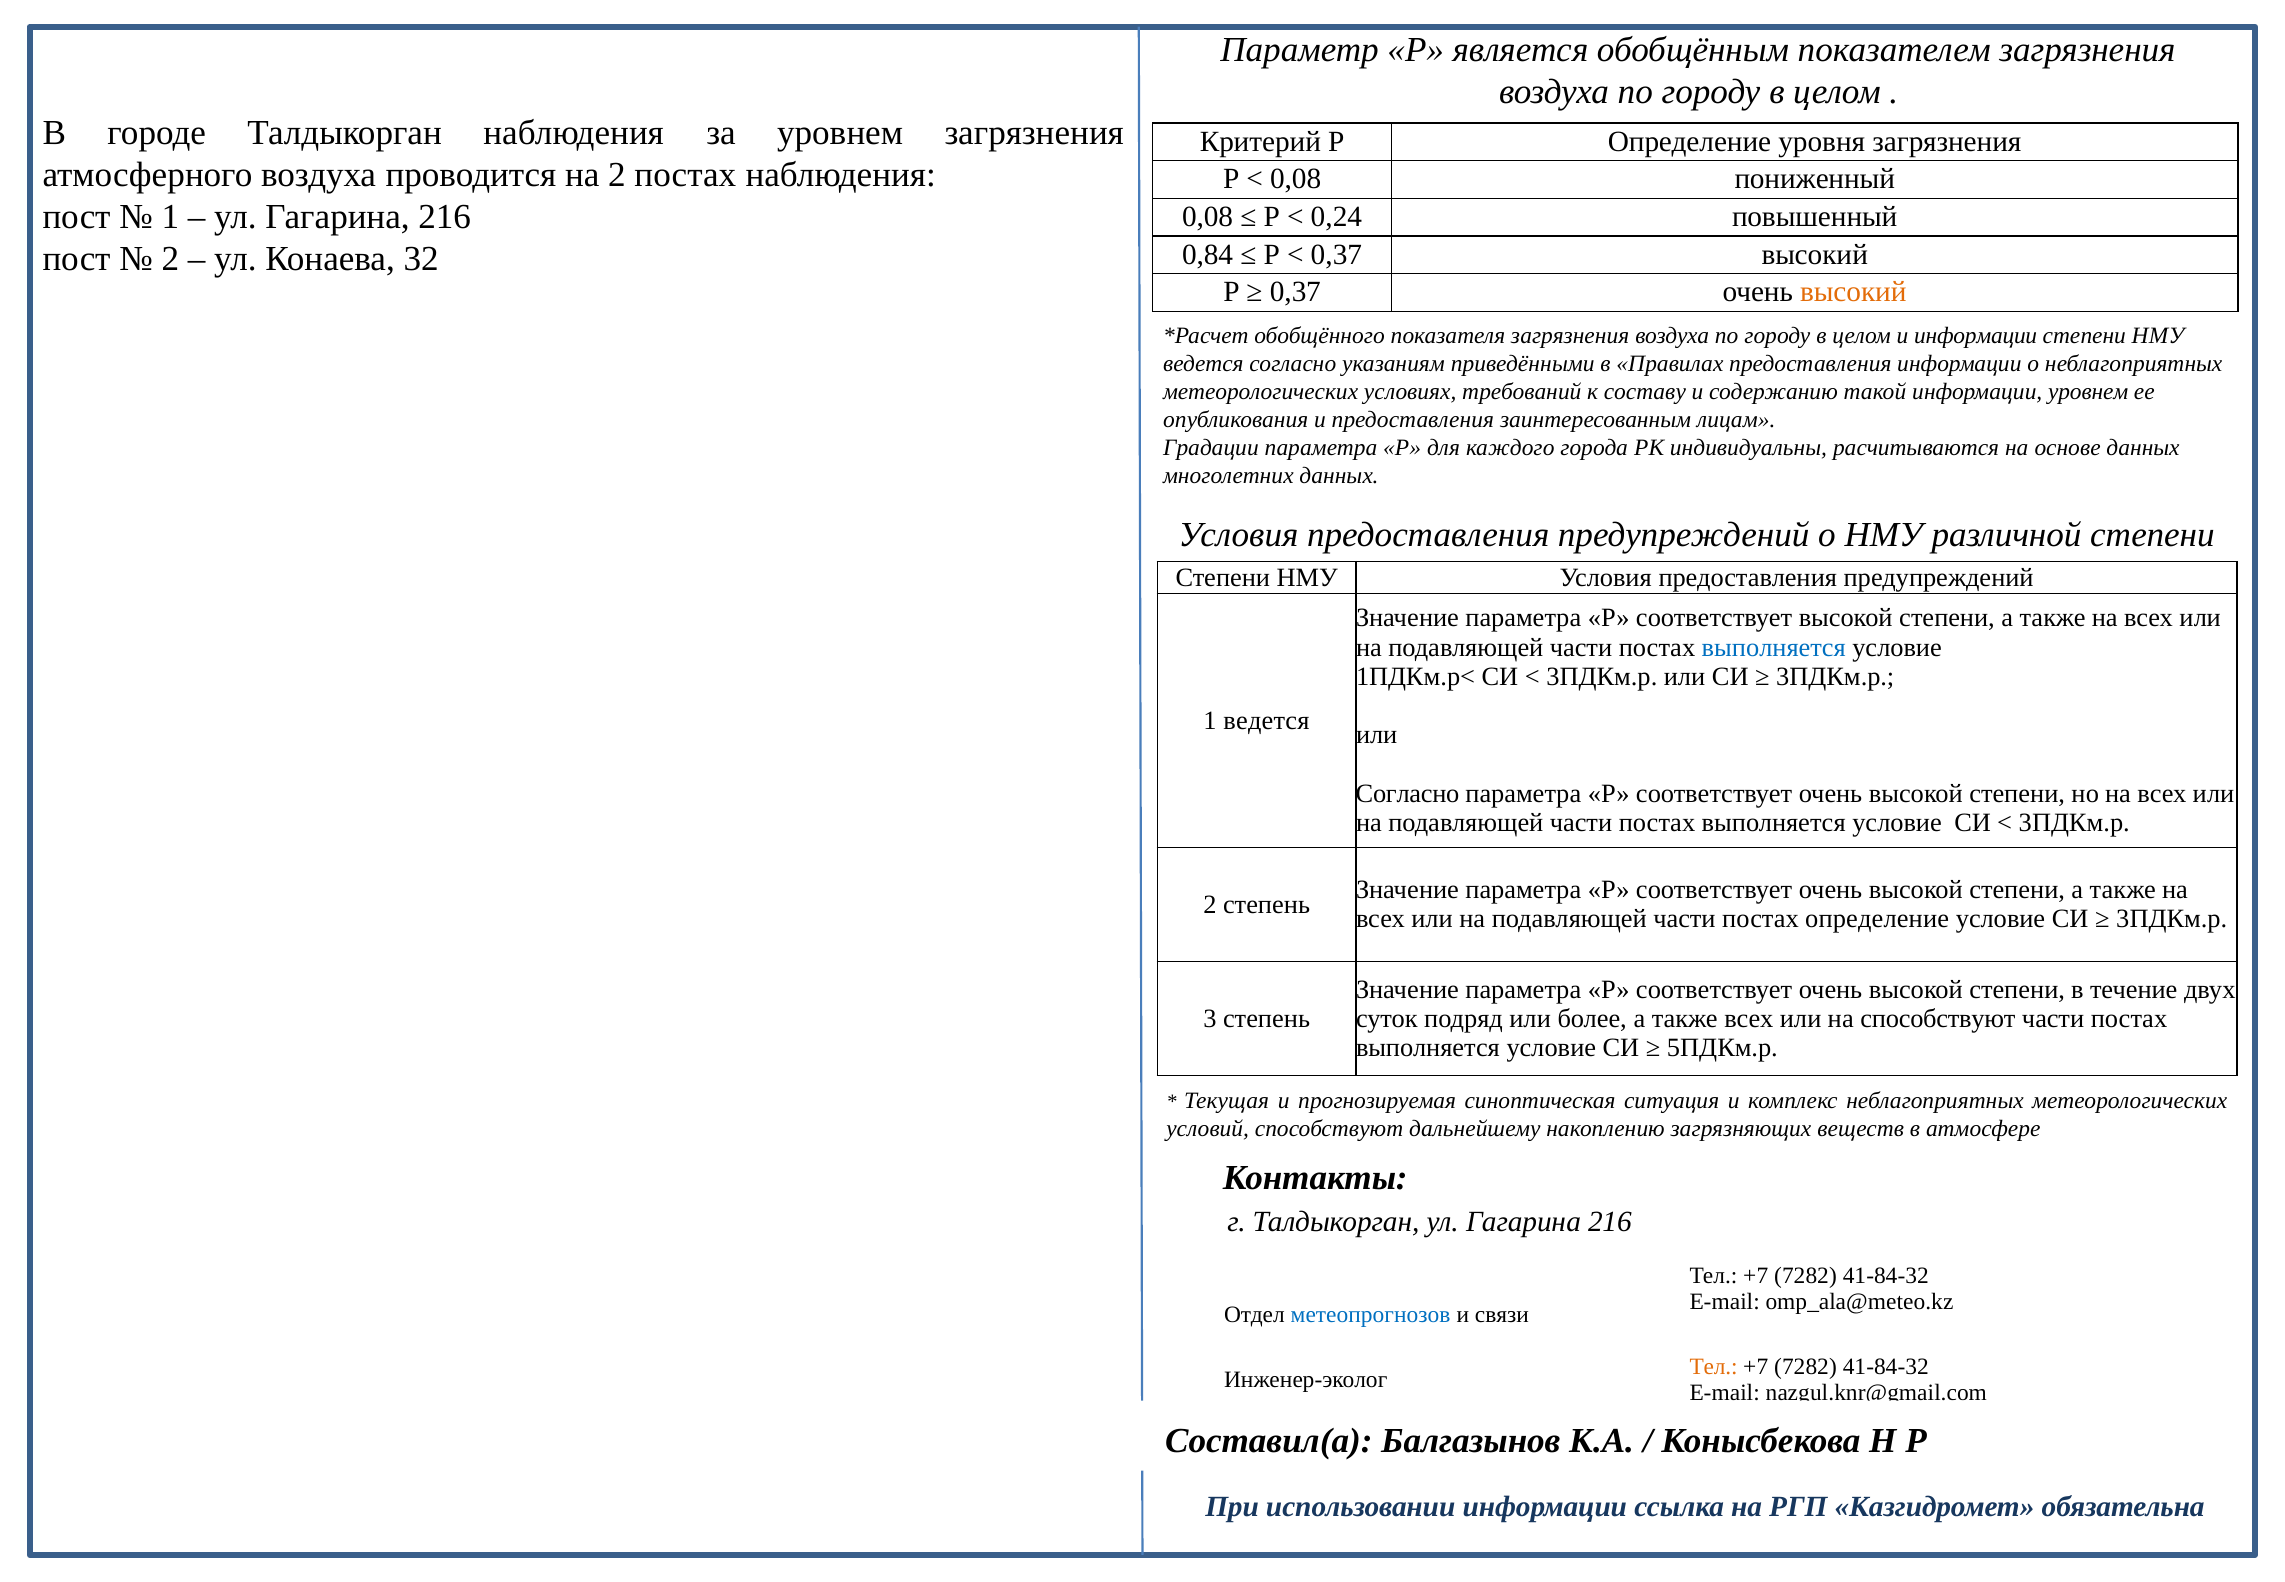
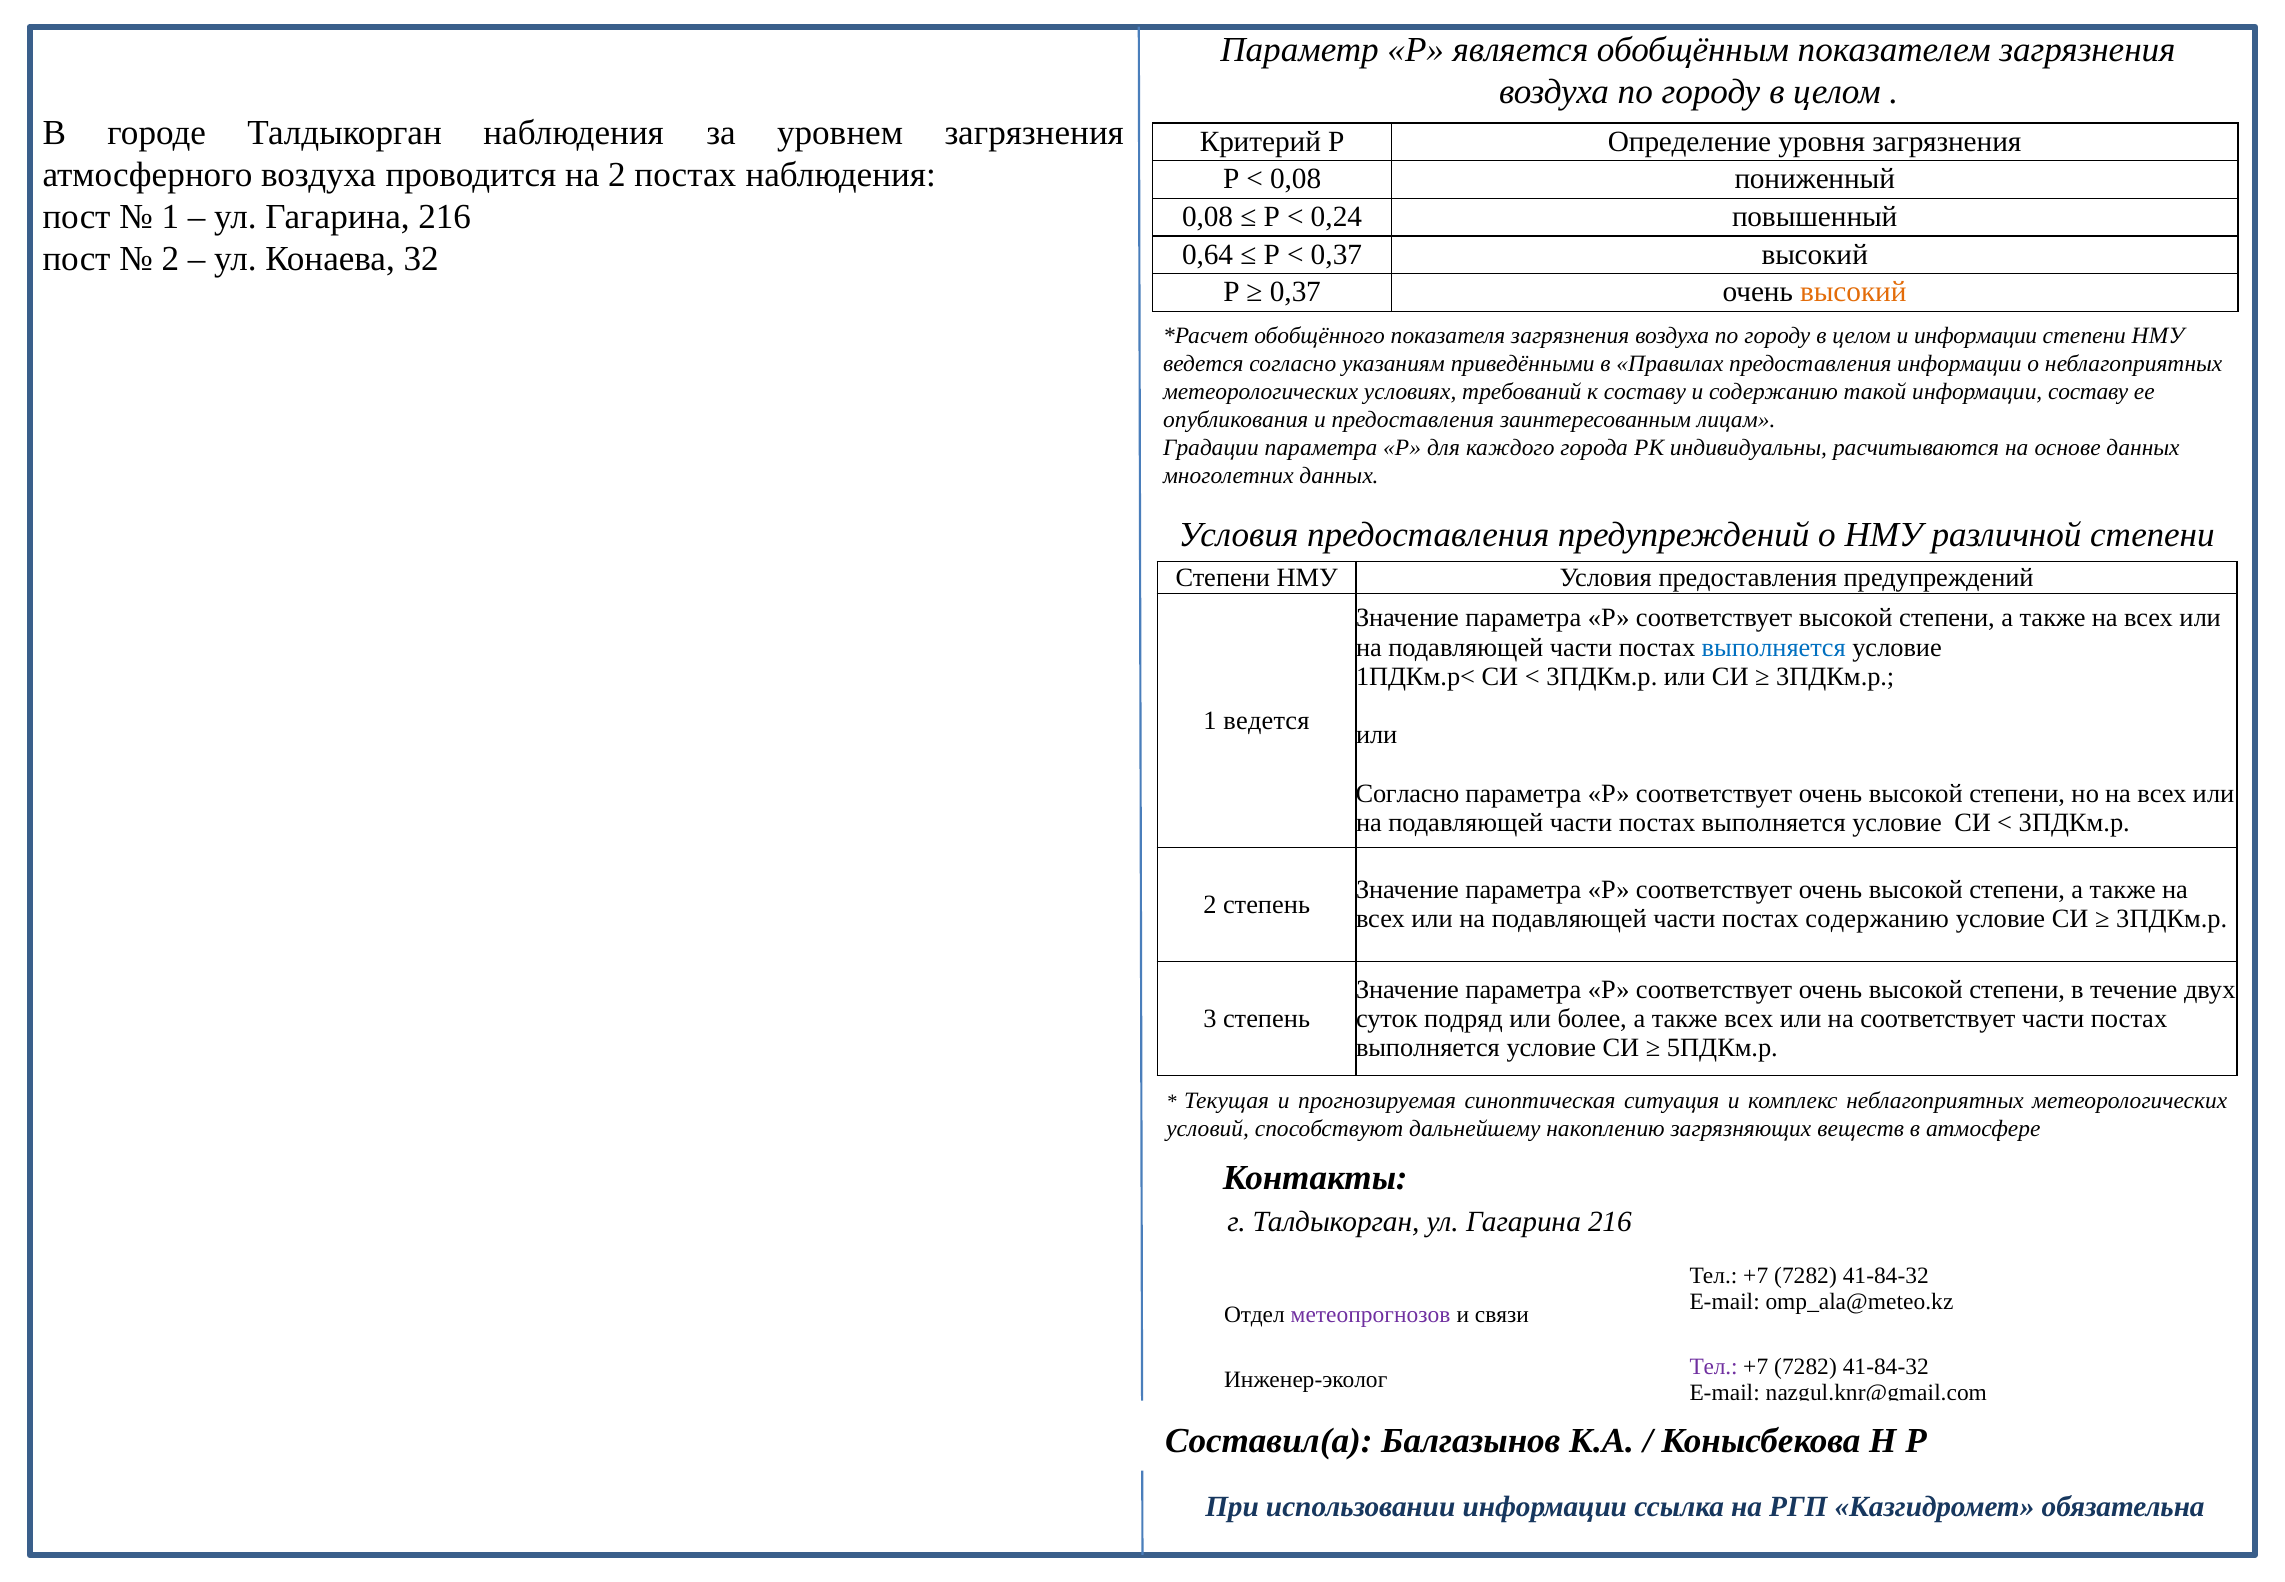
0,84: 0,84 -> 0,64 (1208, 255)
информации уровнем: уровнем -> составу (2088, 392)
постах определение: определение -> содержанию (1877, 919)
на способствуют: способствуют -> соответствует (1938, 1019)
метеопрогнозов colour: blue -> purple (1371, 1314)
Тел colour: orange -> purple (1714, 1367)
